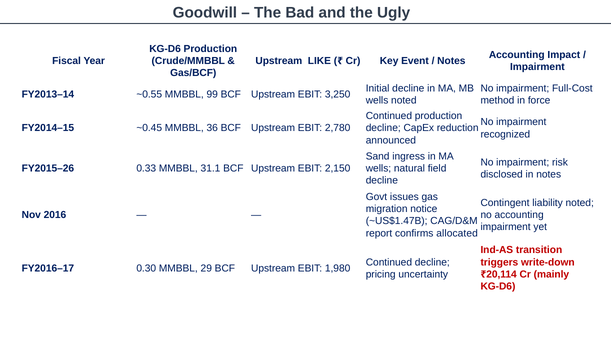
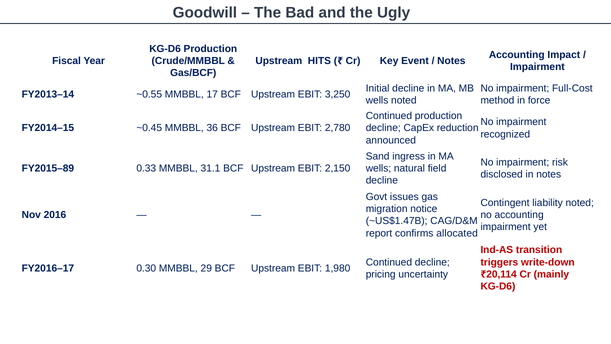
LIKE: LIKE -> HITS (319, 61)
99: 99 -> 17 (212, 94)
FY2015–26: FY2015–26 -> FY2015–89 (48, 168)
